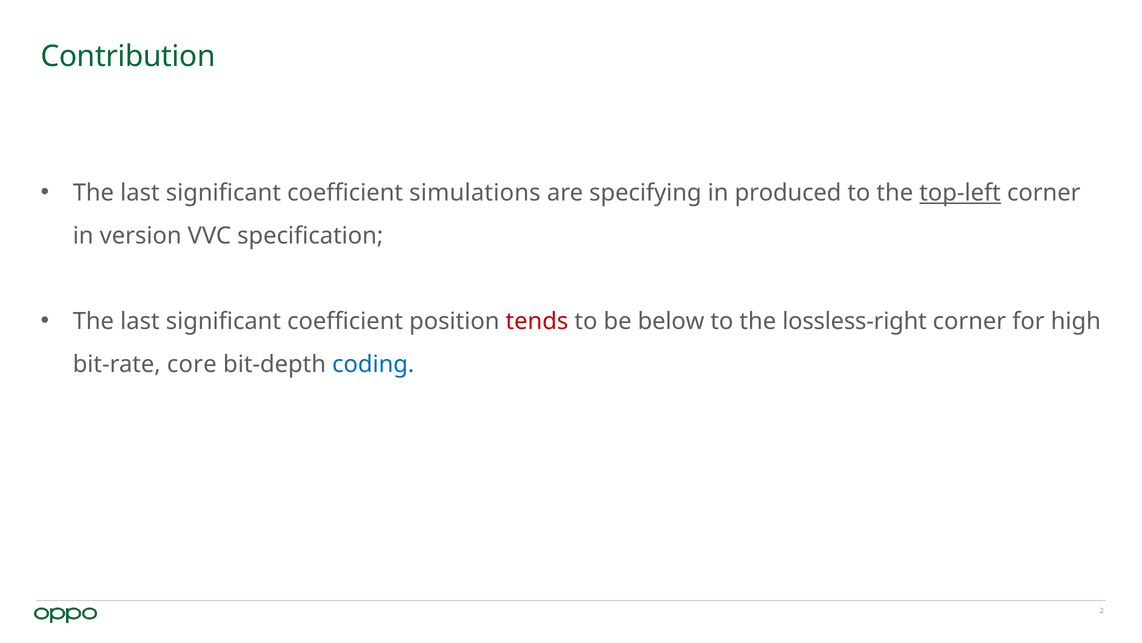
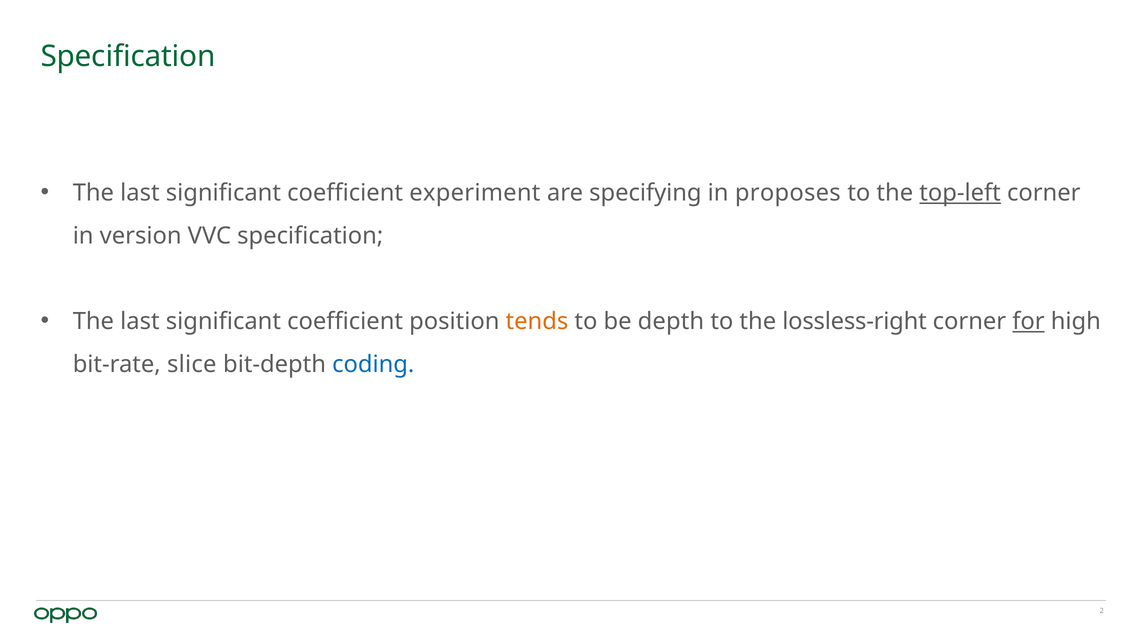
Contribution: Contribution -> Specification (128, 57)
simulations: simulations -> experiment (475, 193)
produced: produced -> proposes (788, 193)
tends colour: red -> orange (537, 321)
below: below -> depth (671, 321)
for underline: none -> present (1028, 321)
core: core -> slice (192, 364)
